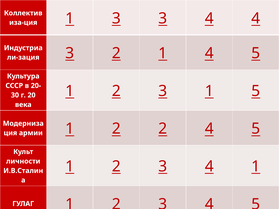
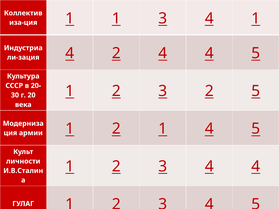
1 3: 3 -> 1 (116, 18)
4 4: 4 -> 1 (256, 18)
3: 3 -> 4 (70, 53)
2 1: 1 -> 4 (163, 53)
3 1: 1 -> 2 (209, 91)
2 2: 2 -> 1 (163, 129)
3 4 1: 1 -> 4 (256, 167)
